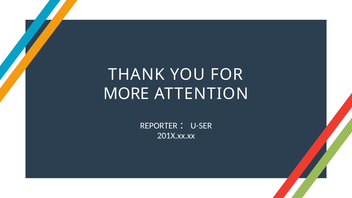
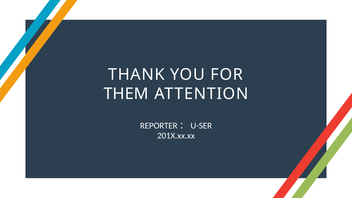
MORE: MORE -> THEM (126, 94)
